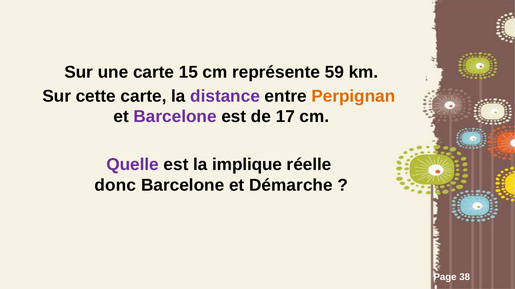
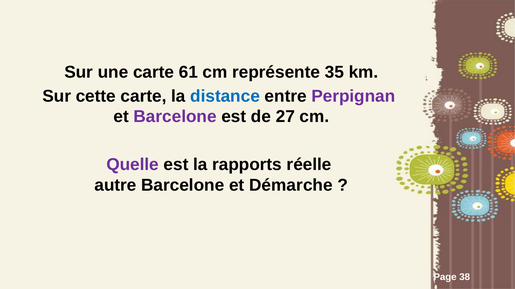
15: 15 -> 61 (188, 72)
59: 59 -> 35 (334, 72)
distance colour: purple -> blue (225, 96)
Perpignan colour: orange -> purple (353, 96)
17: 17 -> 27 (285, 117)
implique: implique -> rapports (247, 165)
donc: donc -> autre (115, 186)
